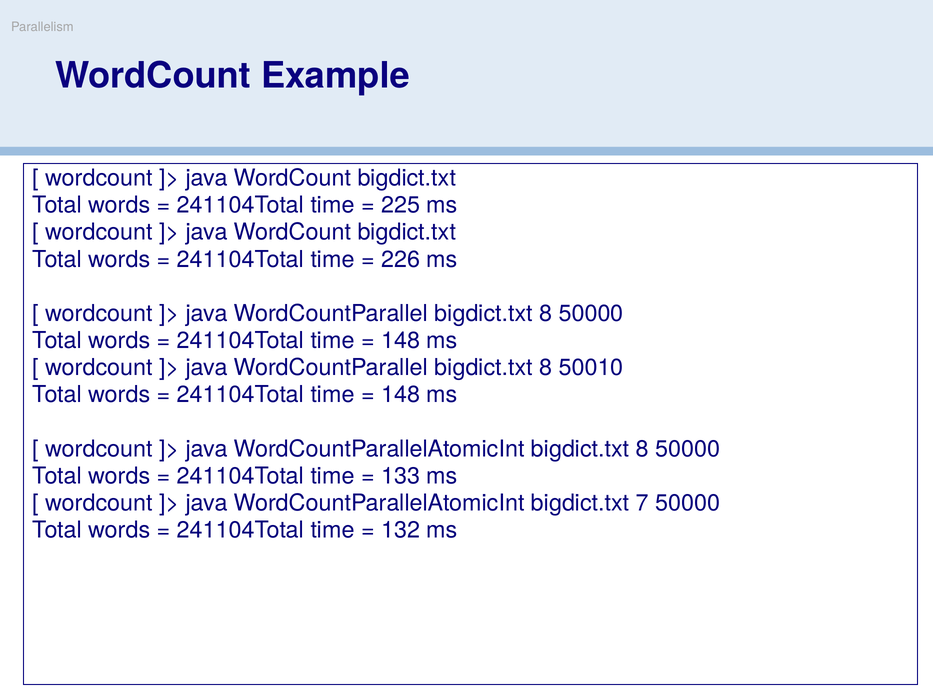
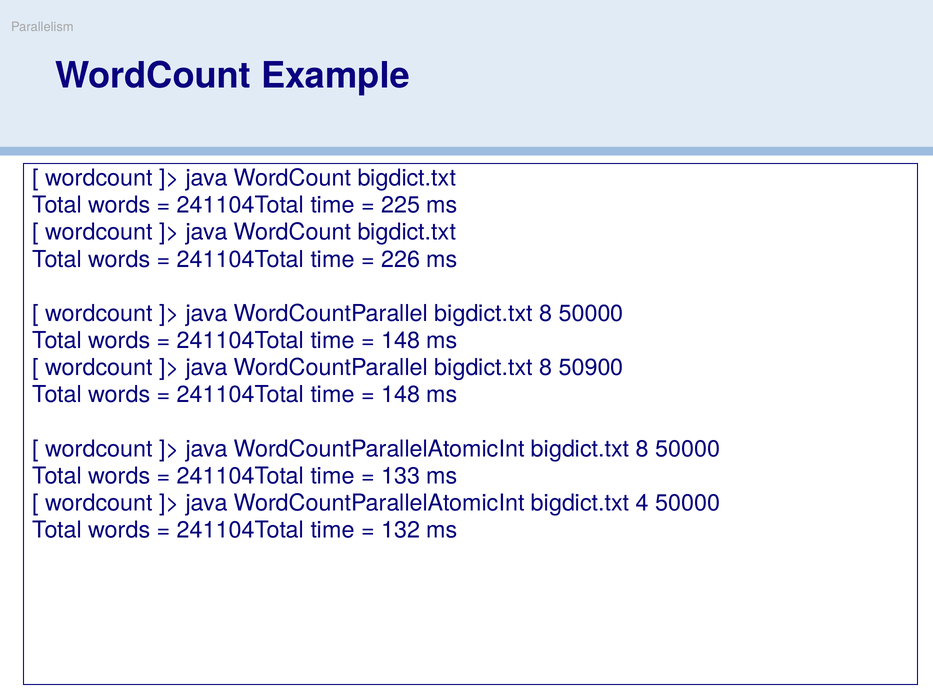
50010: 50010 -> 50900 (591, 368)
7: 7 -> 4 (642, 503)
